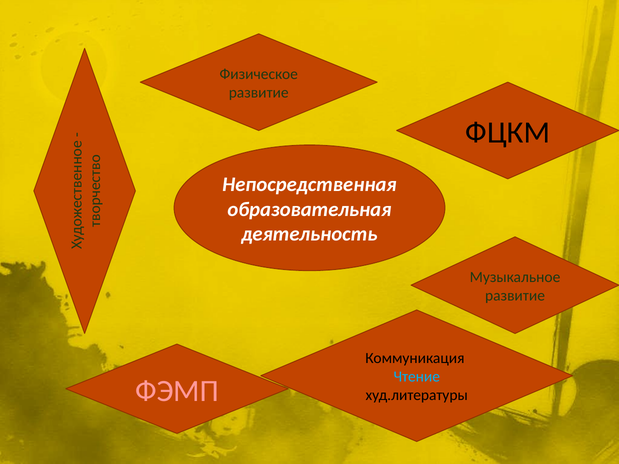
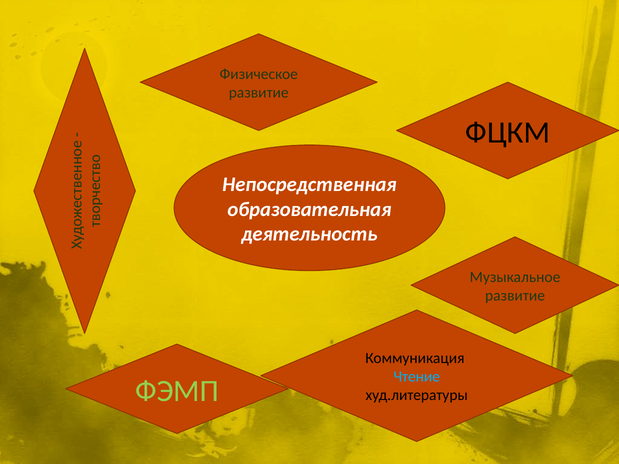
ФЭМП colour: pink -> light green (177, 391)
